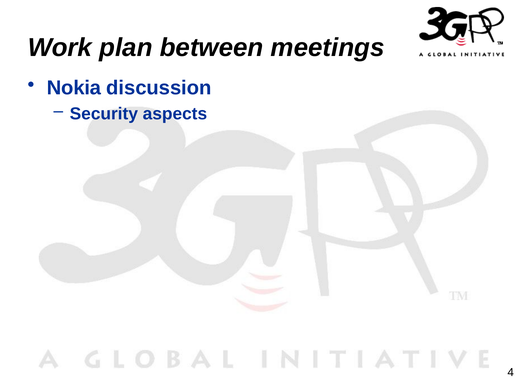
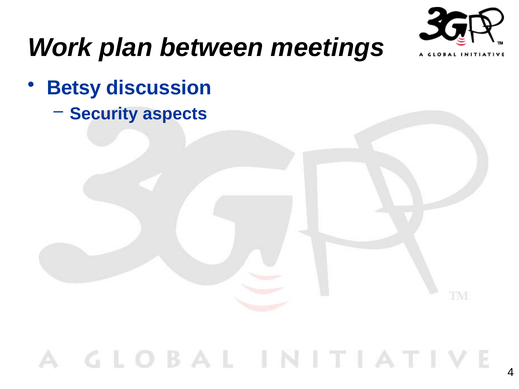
Nokia: Nokia -> Betsy (74, 88)
